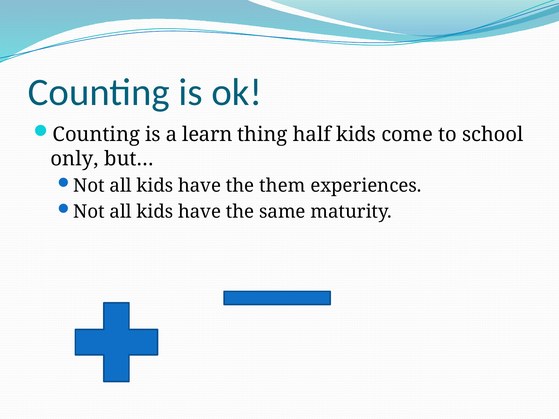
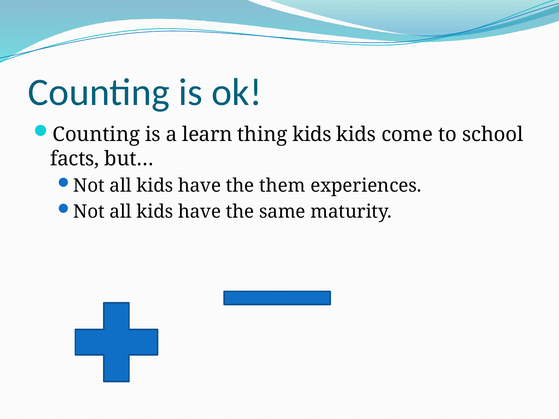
thing half: half -> kids (312, 135)
only: only -> facts (75, 159)
